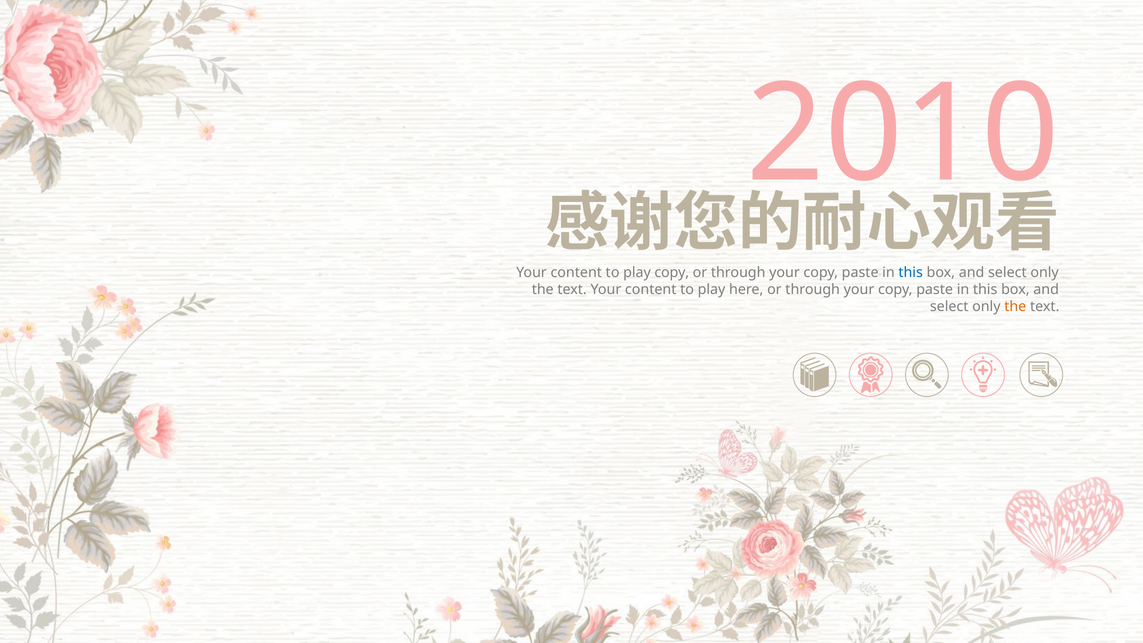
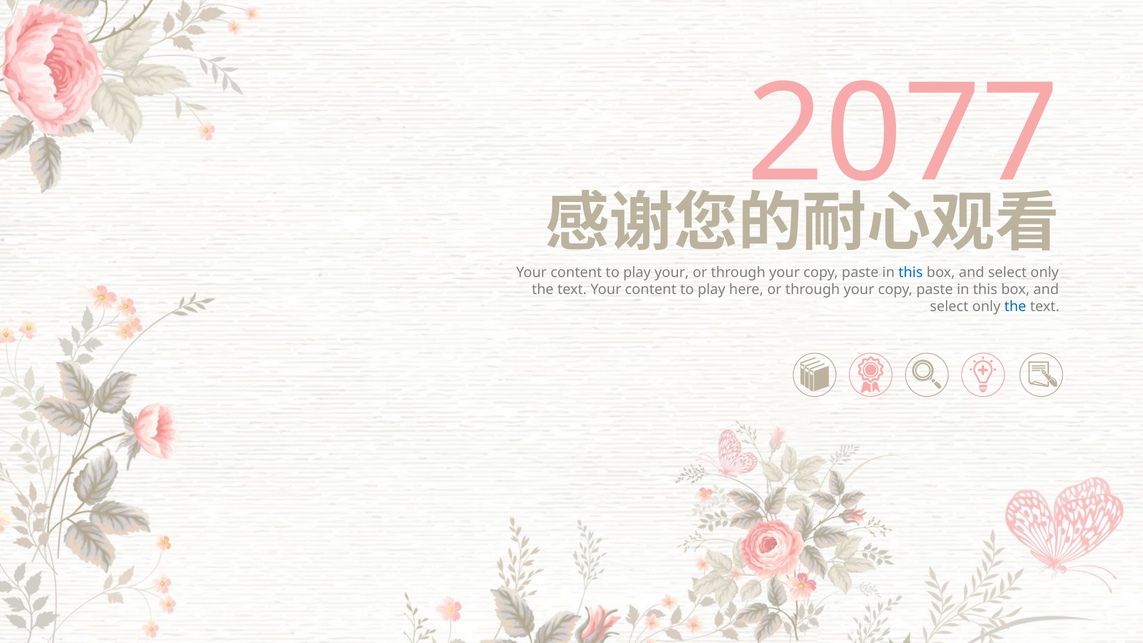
2010: 2010 -> 2077 (903, 134)
play copy: copy -> your (672, 272)
the colour: orange -> blue (1015, 307)
